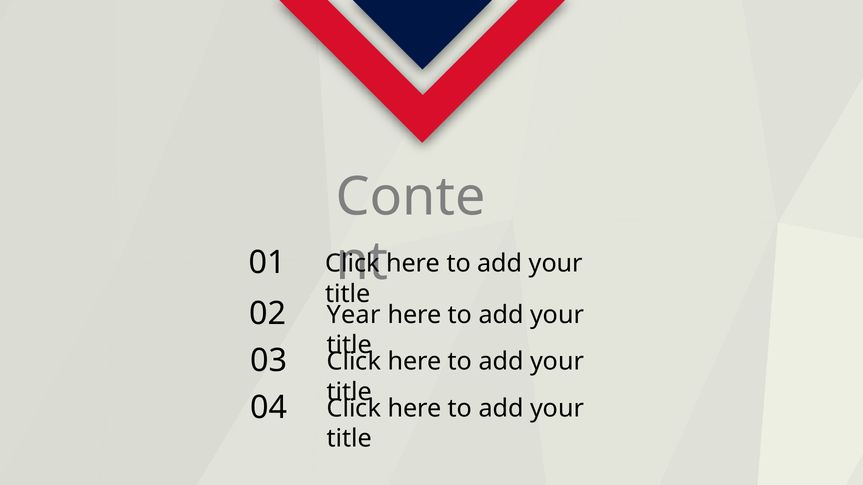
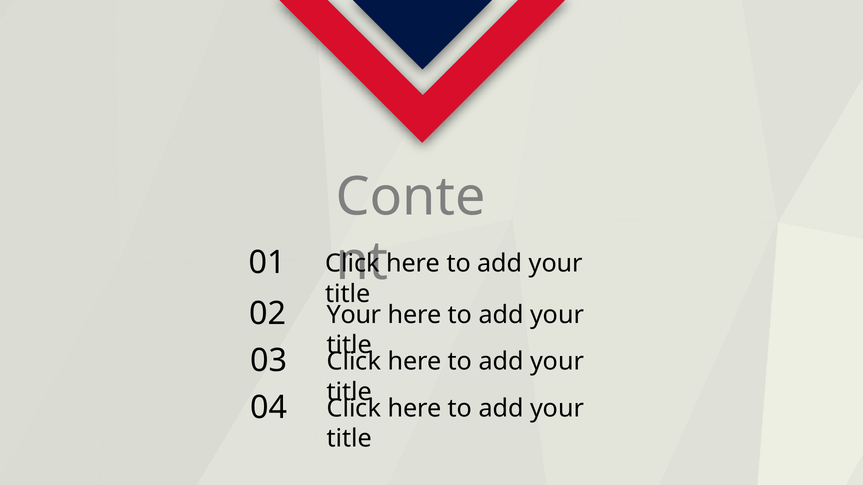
02 Year: Year -> Your (354, 315)
